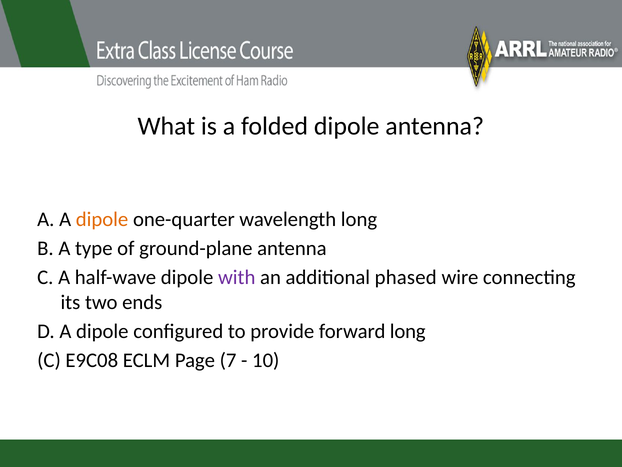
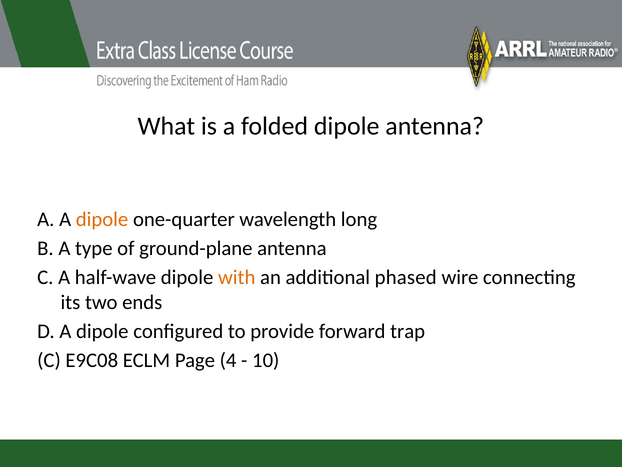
with colour: purple -> orange (237, 277)
forward long: long -> trap (408, 331)
7: 7 -> 4 (228, 360)
